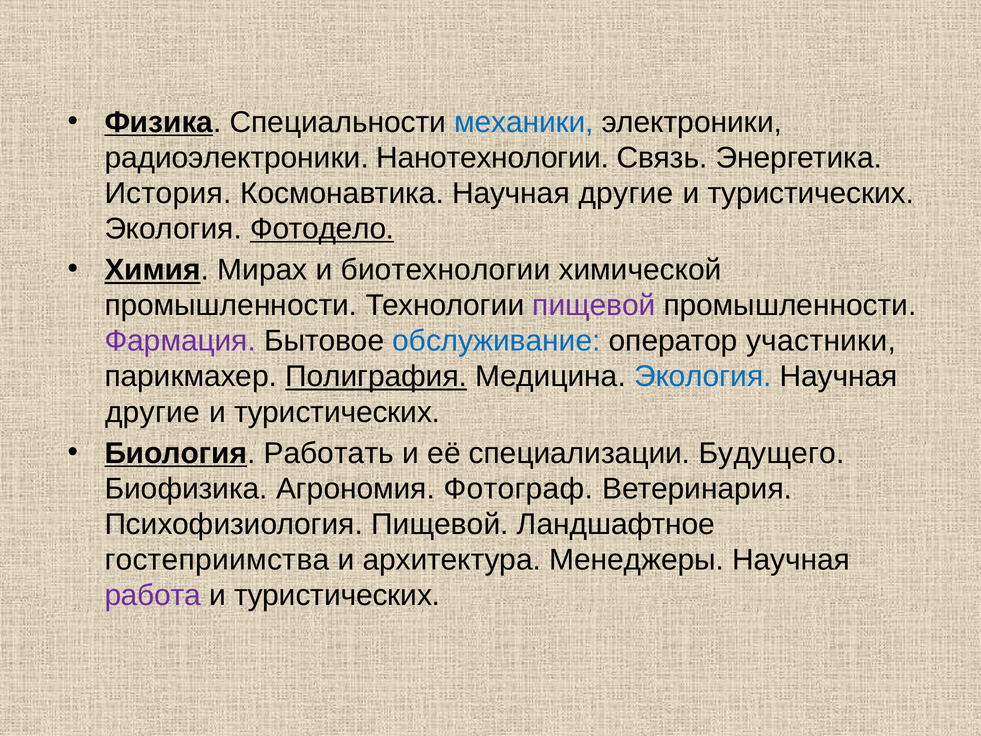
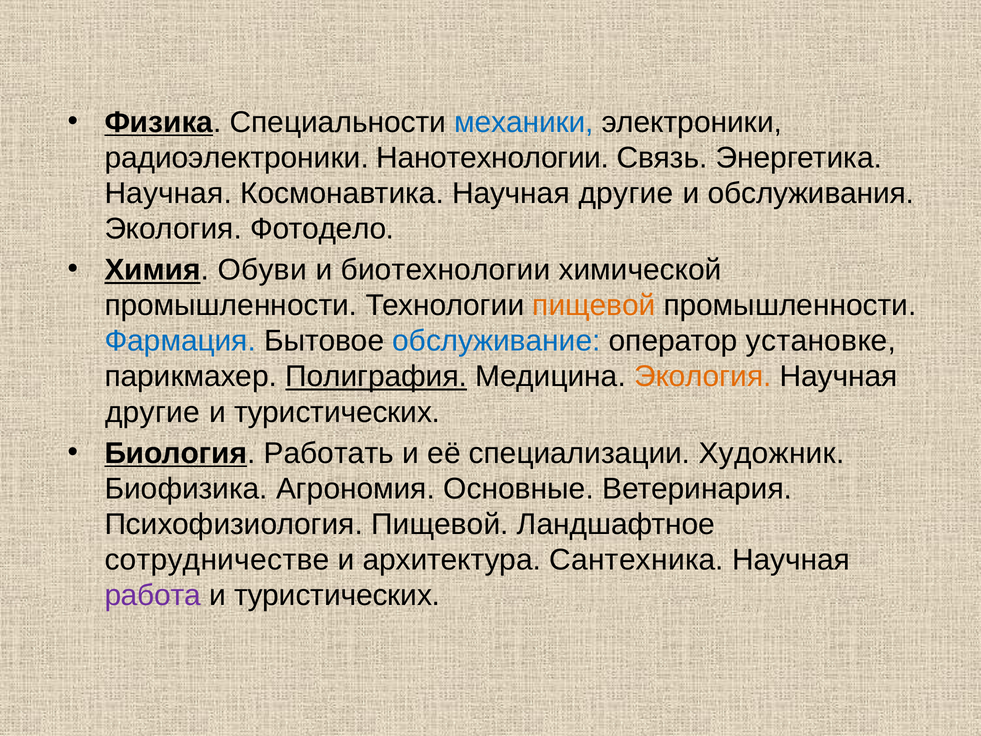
История: История -> Научная (168, 193)
туристических: туристических -> обслуживания (811, 193)
Фотодело underline: present -> none (322, 229)
Мирах: Мирах -> Обуви (262, 270)
пищевой colour: purple -> orange (594, 305)
Фармация colour: purple -> blue (180, 341)
участники: участники -> установке (821, 341)
Экология colour: blue -> orange (703, 376)
Будущего: Будущего -> Художник (772, 453)
Фотограф: Фотограф -> Основные (519, 489)
гостеприимства: гостеприимства -> сотрудничестве (217, 560)
Менеджеры: Менеджеры -> Сантехника (637, 560)
